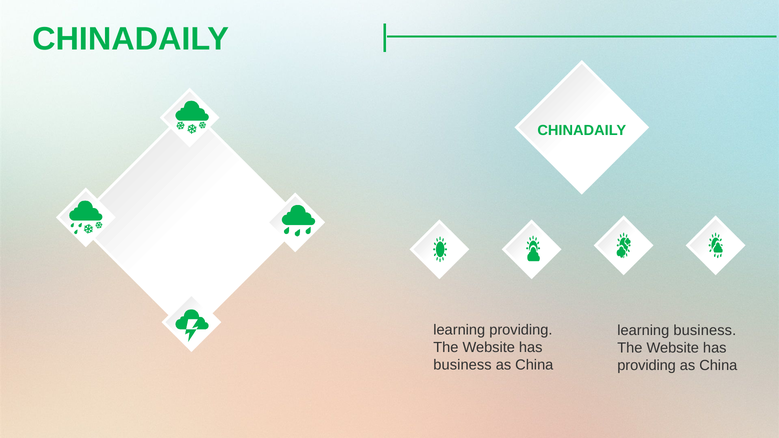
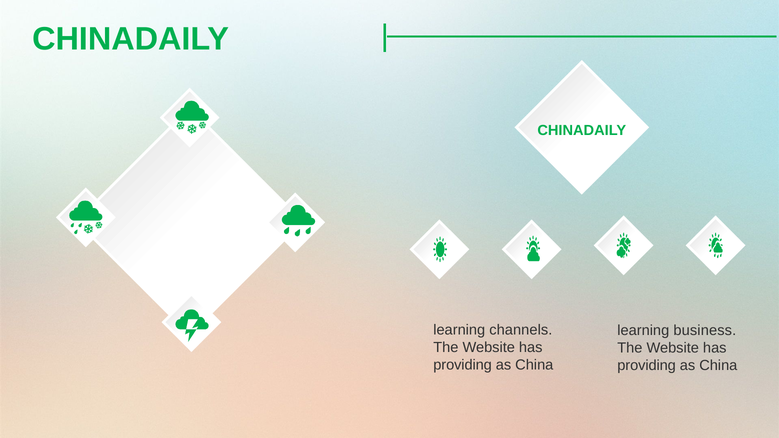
learning providing: providing -> channels (521, 330)
business: business -> providing (463, 365)
